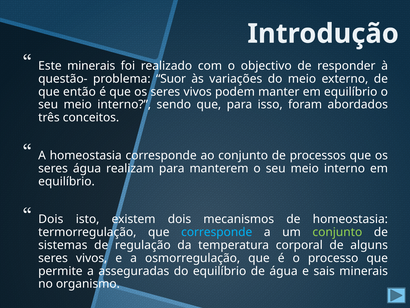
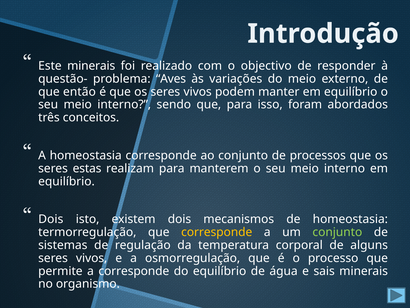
Suor: Suor -> Aves (171, 79)
seres água: água -> estas (87, 168)
corresponde colour: light blue -> yellow (217, 232)
a asseguradas: asseguradas -> corresponde (134, 271)
